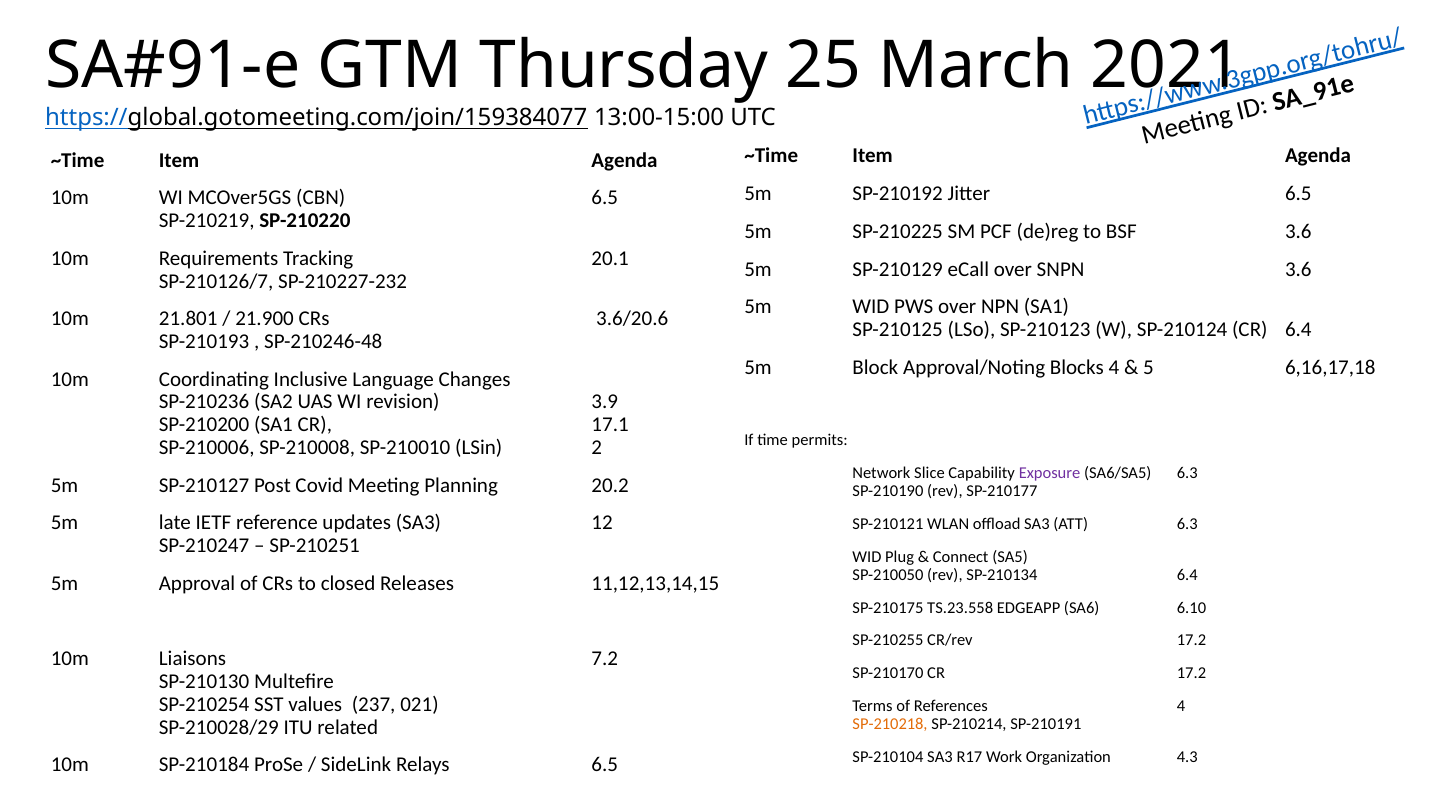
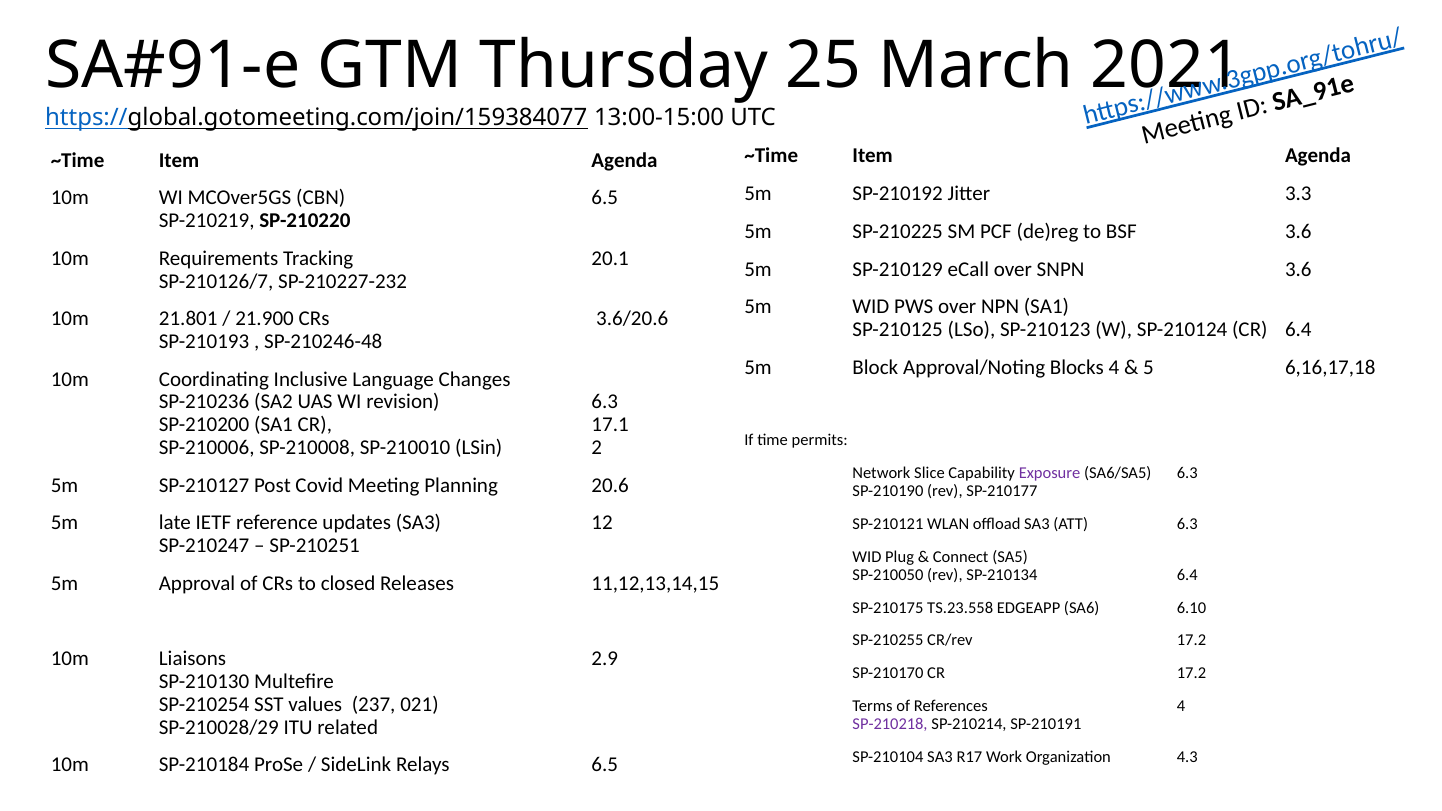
Jitter 6.5: 6.5 -> 3.3 (1298, 194)
revision 3.9: 3.9 -> 6.3 (605, 402)
20.2: 20.2 -> 20.6 (610, 485)
7.2: 7.2 -> 2.9 (605, 659)
SP-210218 colour: orange -> purple (890, 724)
